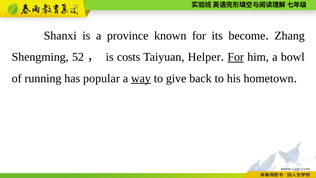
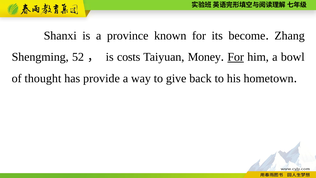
Helper: Helper -> Money (204, 57)
running: running -> thought (43, 78)
popular: popular -> provide (101, 78)
way underline: present -> none (141, 78)
